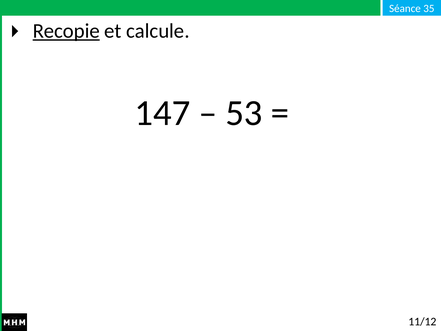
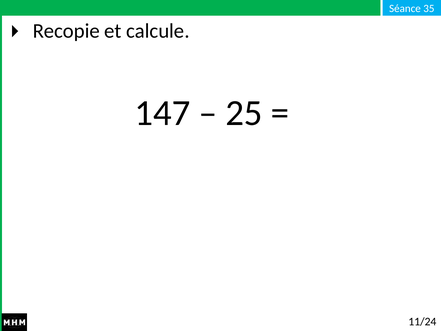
Recopie underline: present -> none (66, 31)
53: 53 -> 25 (244, 113)
11/12: 11/12 -> 11/24 (422, 321)
